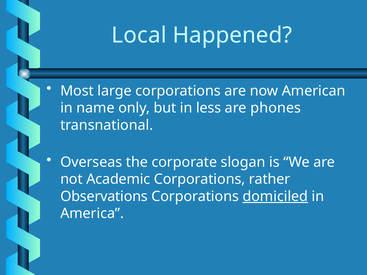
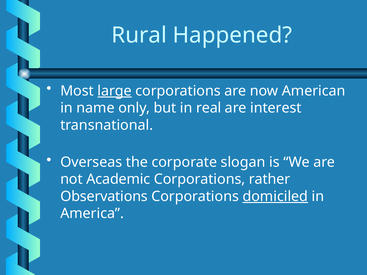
Local: Local -> Rural (139, 35)
large underline: none -> present (115, 91)
less: less -> real (209, 108)
phones: phones -> interest (276, 108)
